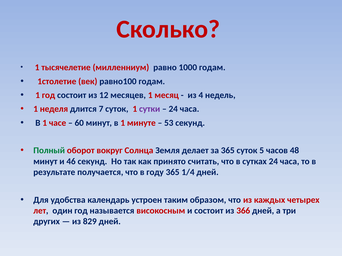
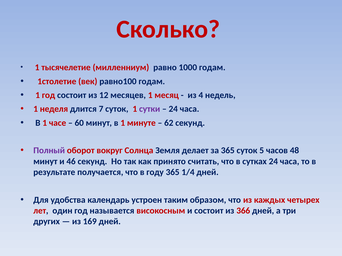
53: 53 -> 62 (169, 123)
Полный colour: green -> purple (49, 151)
829: 829 -> 169 (90, 222)
